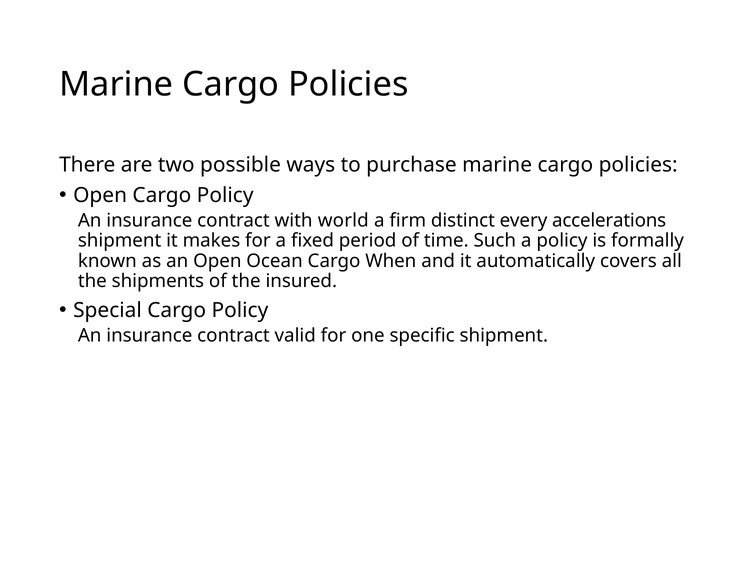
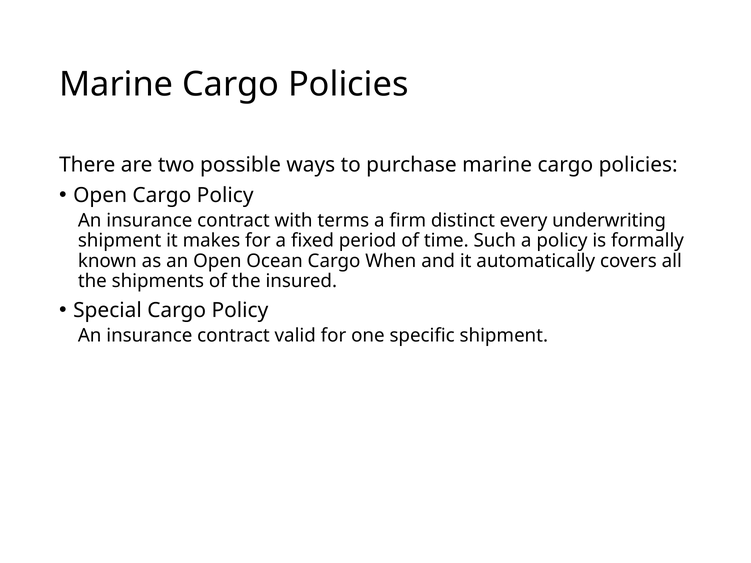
world: world -> terms (343, 221)
accelerations: accelerations -> underwriting (609, 221)
